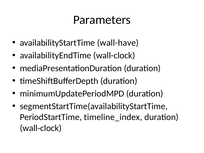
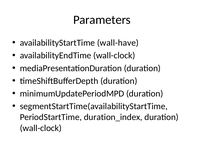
timeline_index: timeline_index -> duration_index (113, 117)
